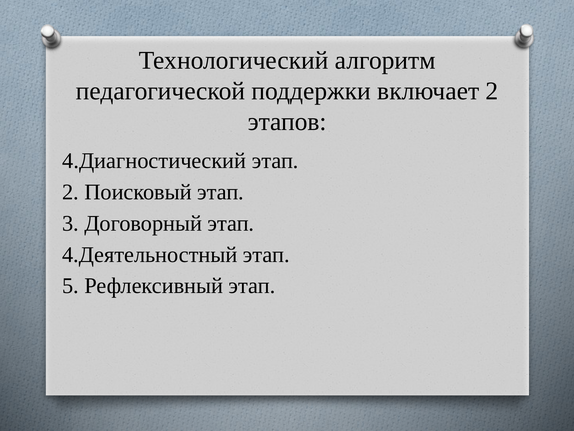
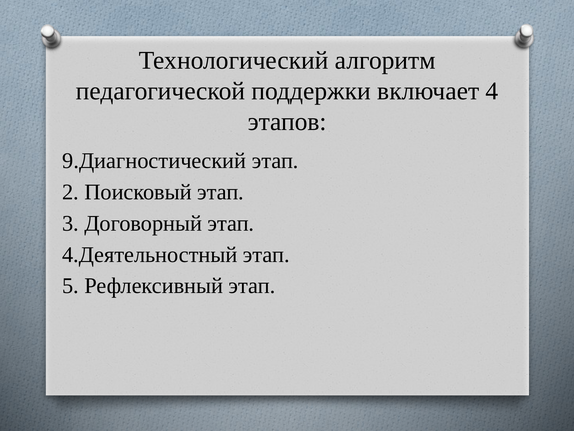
включает 2: 2 -> 4 (492, 91)
4.Диагностический: 4.Диагностический -> 9.Диагностический (154, 161)
